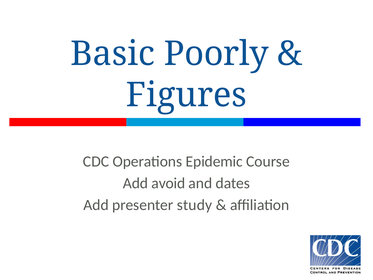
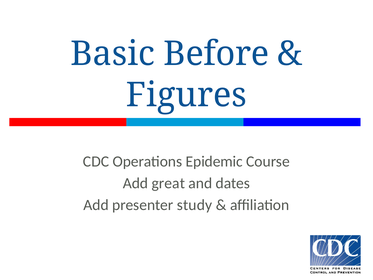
Poorly: Poorly -> Before (216, 54)
avoid: avoid -> great (168, 183)
